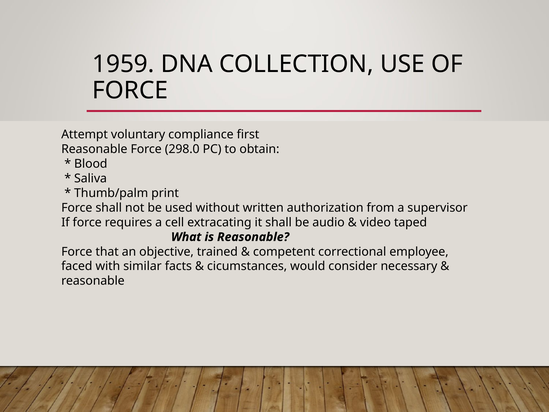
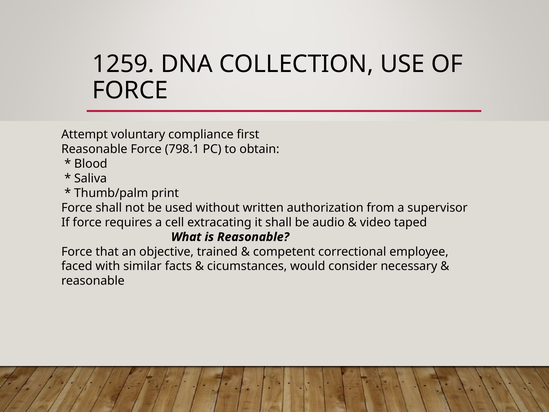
1959: 1959 -> 1259 (123, 64)
298.0: 298.0 -> 798.1 (182, 149)
